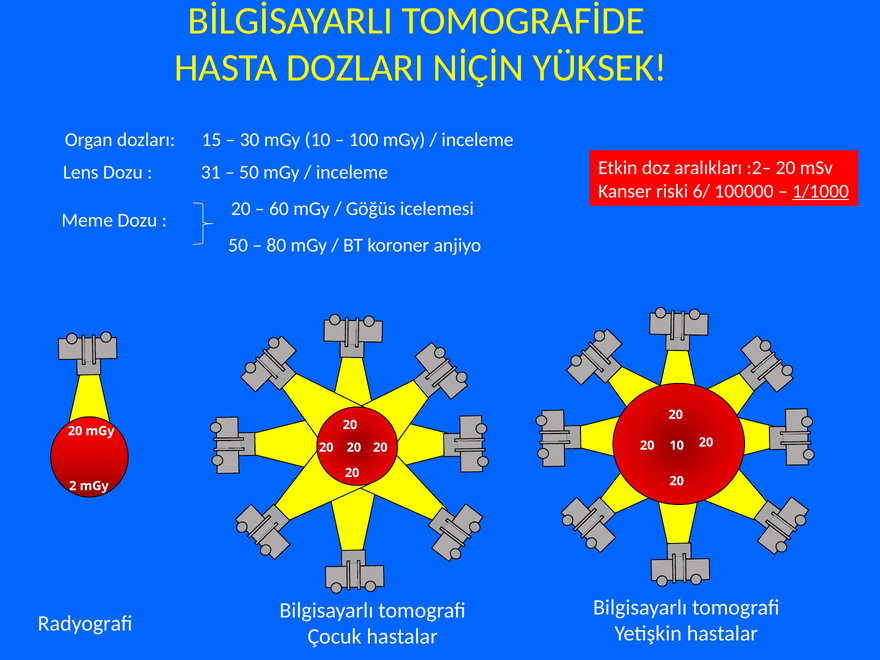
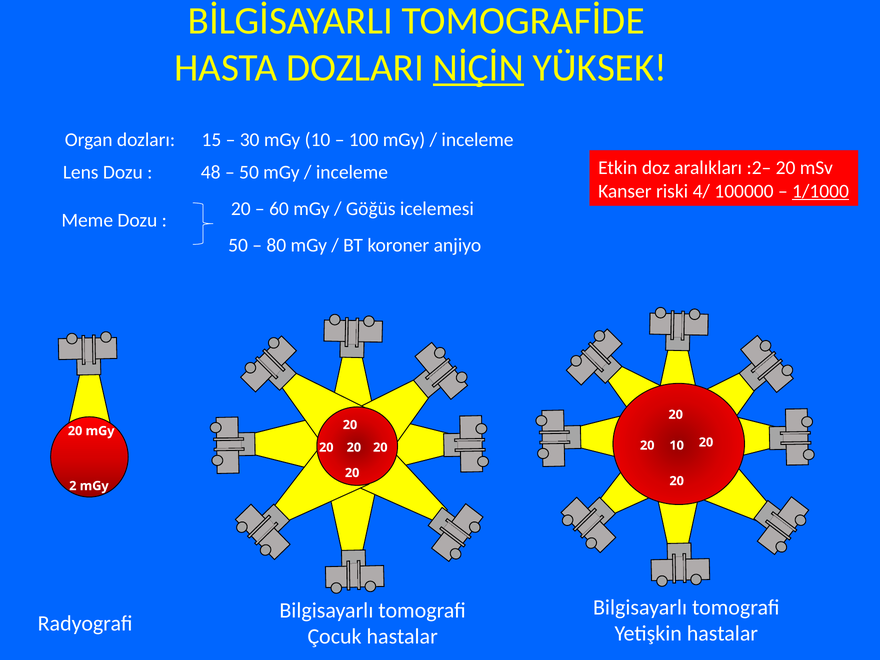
NİÇİN underline: none -> present (478, 68)
31: 31 -> 48 (211, 172)
6/: 6/ -> 4/ (701, 191)
